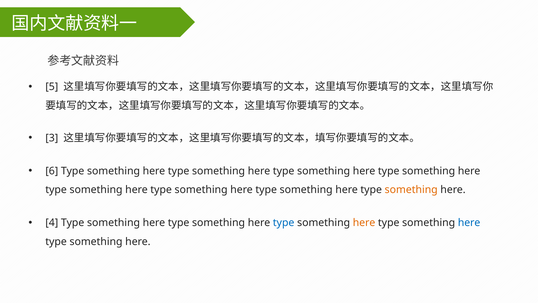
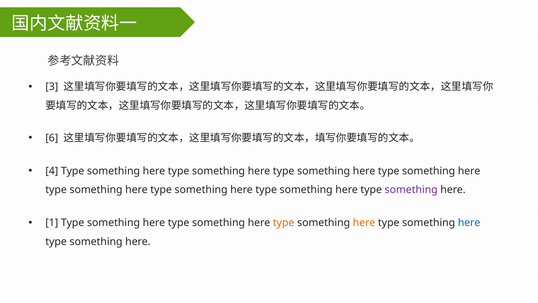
5: 5 -> 3 (52, 87)
3: 3 -> 6 (52, 138)
6: 6 -> 4 (52, 171)
something colour: orange -> purple (411, 190)
4: 4 -> 1 (52, 223)
type colour: blue -> orange (284, 223)
